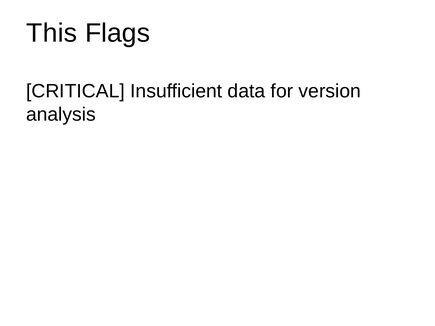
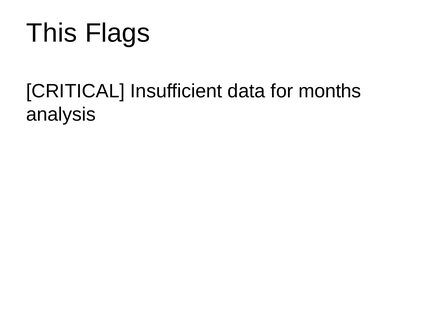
version: version -> months (330, 91)
